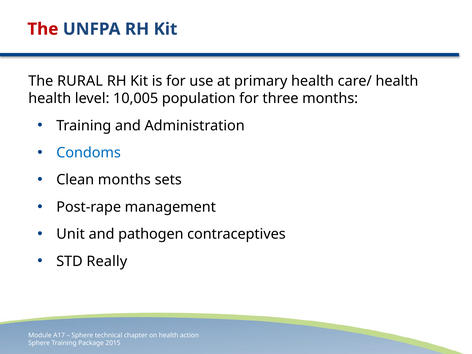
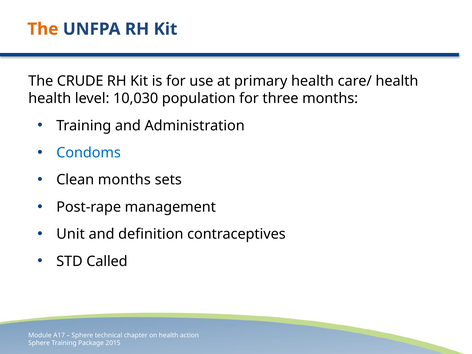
The colour: red -> orange (43, 29)
RURAL: RURAL -> CRUDE (80, 81)
10,005: 10,005 -> 10,030 (136, 99)
pathogen: pathogen -> definition (151, 234)
Really: Really -> Called (107, 261)
